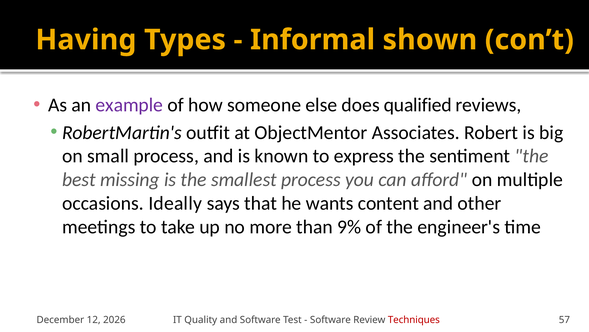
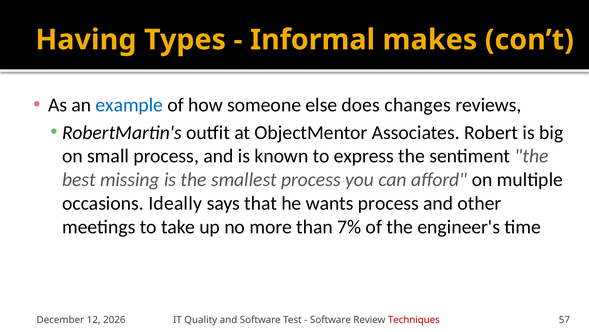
shown: shown -> makes (430, 40)
example colour: purple -> blue (129, 105)
qualified: qualified -> changes (418, 105)
wants content: content -> process (388, 203)
9%: 9% -> 7% (349, 227)
